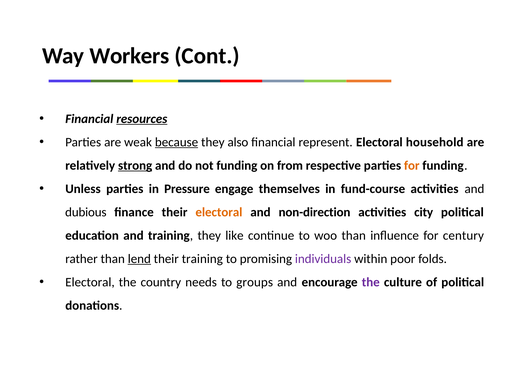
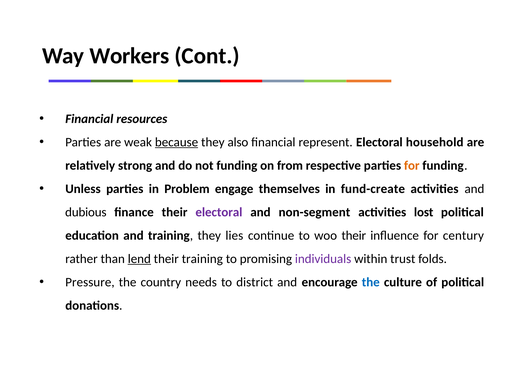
resources underline: present -> none (142, 119)
strong underline: present -> none (135, 166)
Pressure: Pressure -> Problem (187, 189)
fund-course: fund-course -> fund-create (373, 189)
electoral colour: orange -> purple (219, 212)
non-direction: non-direction -> non-segment (314, 212)
city: city -> lost (424, 212)
like: like -> lies (234, 236)
woo than: than -> their (354, 236)
poor: poor -> trust (403, 259)
Electoral: Electoral -> Pressure (90, 282)
groups: groups -> district (255, 282)
the colour: purple -> blue (371, 282)
